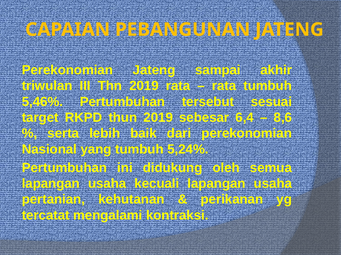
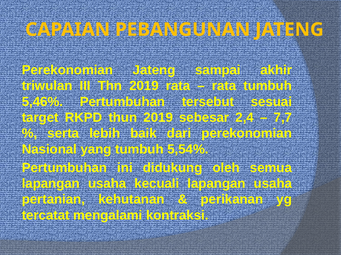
6,4: 6,4 -> 2,4 (245, 118)
8,6: 8,6 -> 7,7 (283, 118)
5,24%: 5,24% -> 5,54% (188, 150)
